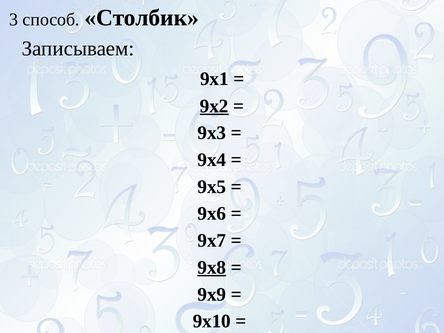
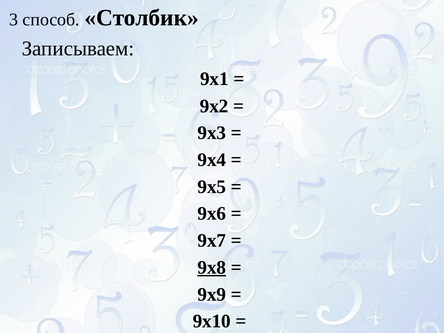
9x2 underline: present -> none (214, 106)
